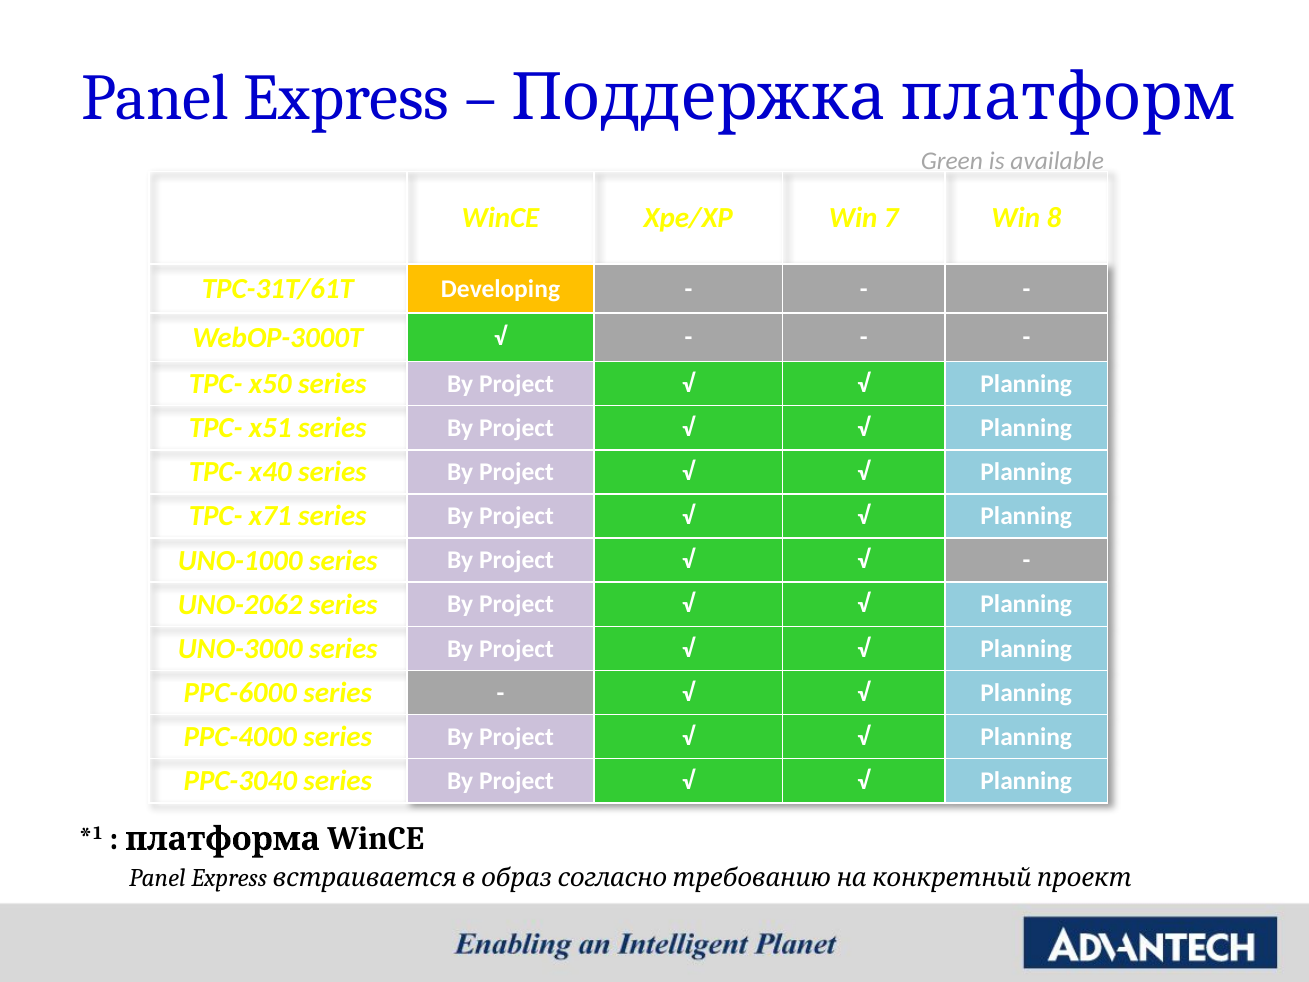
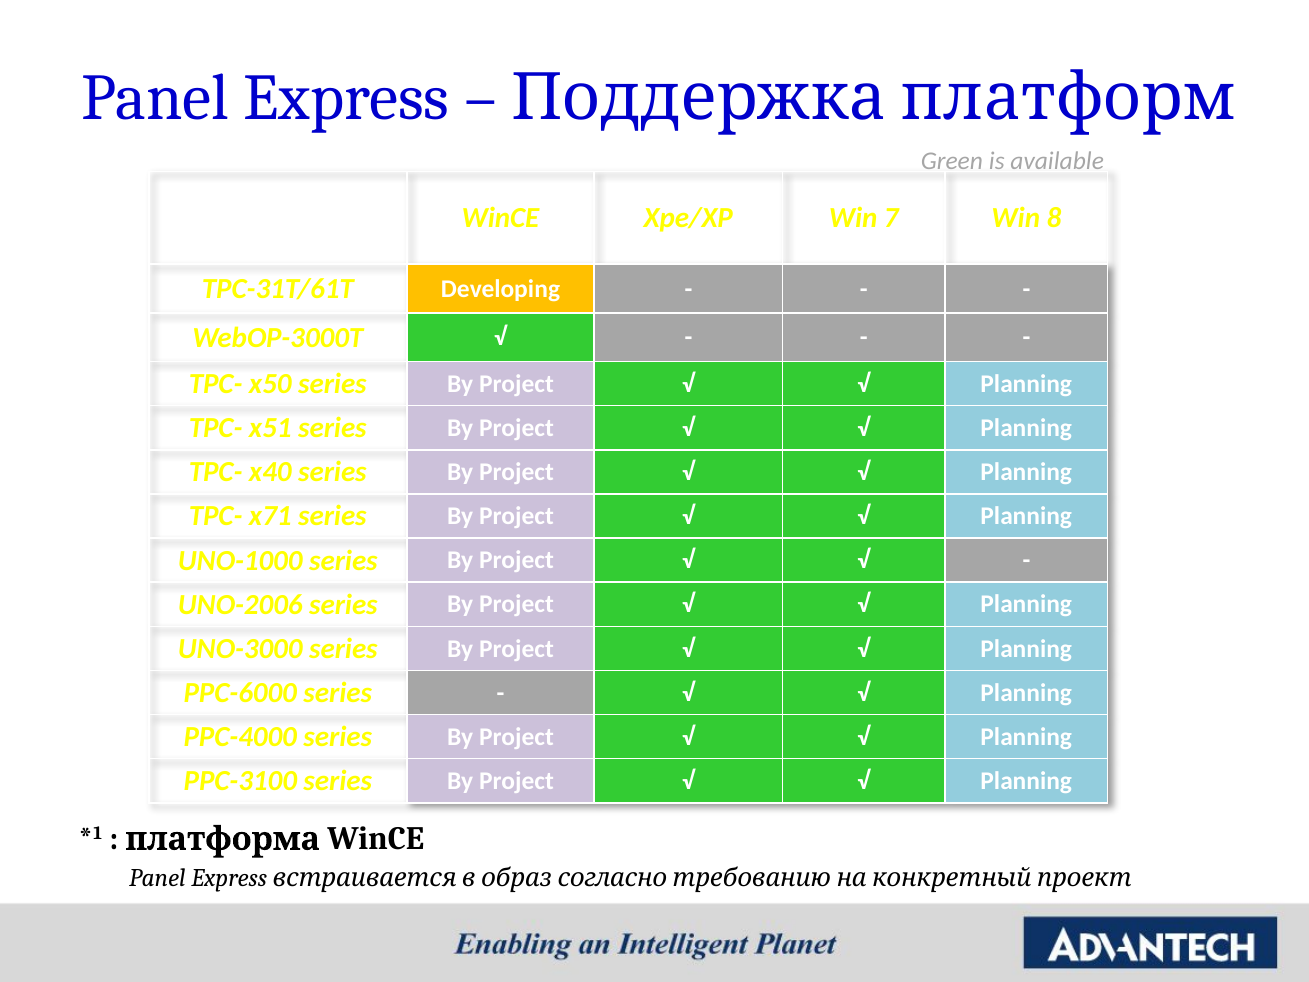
UNO-2062: UNO-2062 -> UNO-2006 (240, 604)
PPC-3040: PPC-3040 -> PPC-3100 (240, 781)
